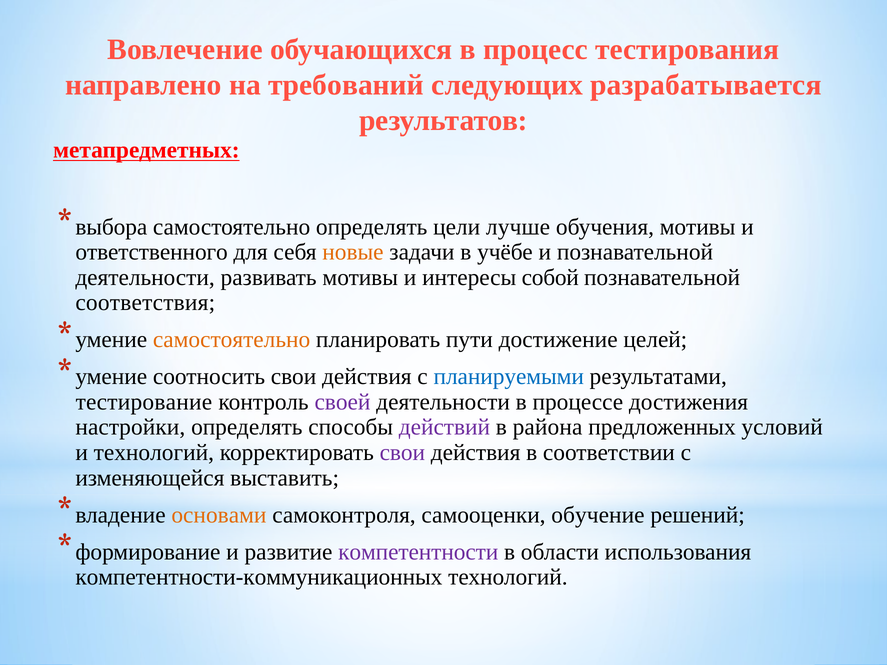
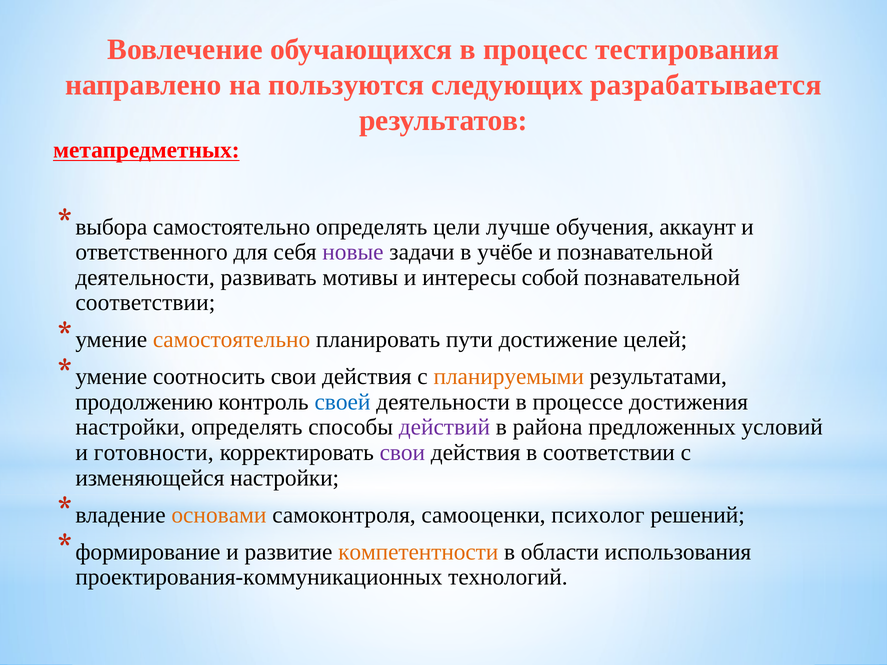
требований: требований -> пользуются (346, 85)
обучения мотивы: мотивы -> аккаунт (698, 227)
новые colour: orange -> purple (353, 252)
соответствия: соответствия -> соответствии (145, 303)
планируемыми colour: blue -> orange (509, 377)
тестирование: тестирование -> продолжению (144, 402)
своей colour: purple -> blue (342, 402)
и технологий: технологий -> готовности (154, 453)
изменяющейся выставить: выставить -> настройки (285, 478)
обучение: обучение -> психолог (598, 515)
компетентности colour: purple -> orange (418, 552)
компетентности-коммуникационных: компетентности-коммуникационных -> проектирования-коммуникационных (259, 577)
